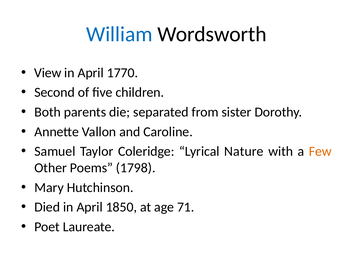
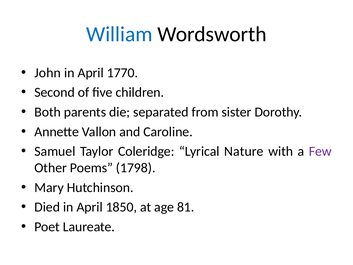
View: View -> John (48, 73)
Few colour: orange -> purple (320, 151)
71: 71 -> 81 (186, 207)
